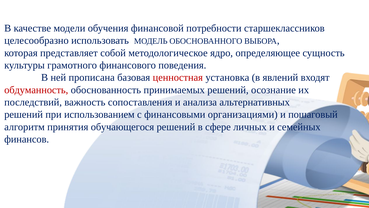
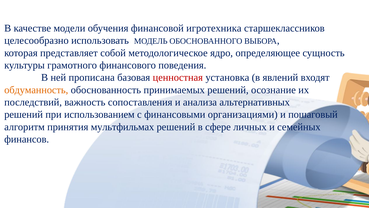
потребности: потребности -> игротехника (214, 28)
обдуманность colour: red -> orange (36, 90)
обучающегося: обучающегося -> мультфильмах (123, 127)
